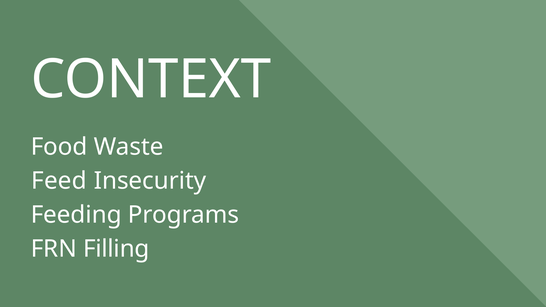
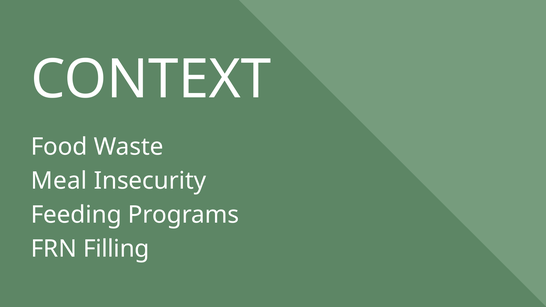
Feed: Feed -> Meal (59, 181)
